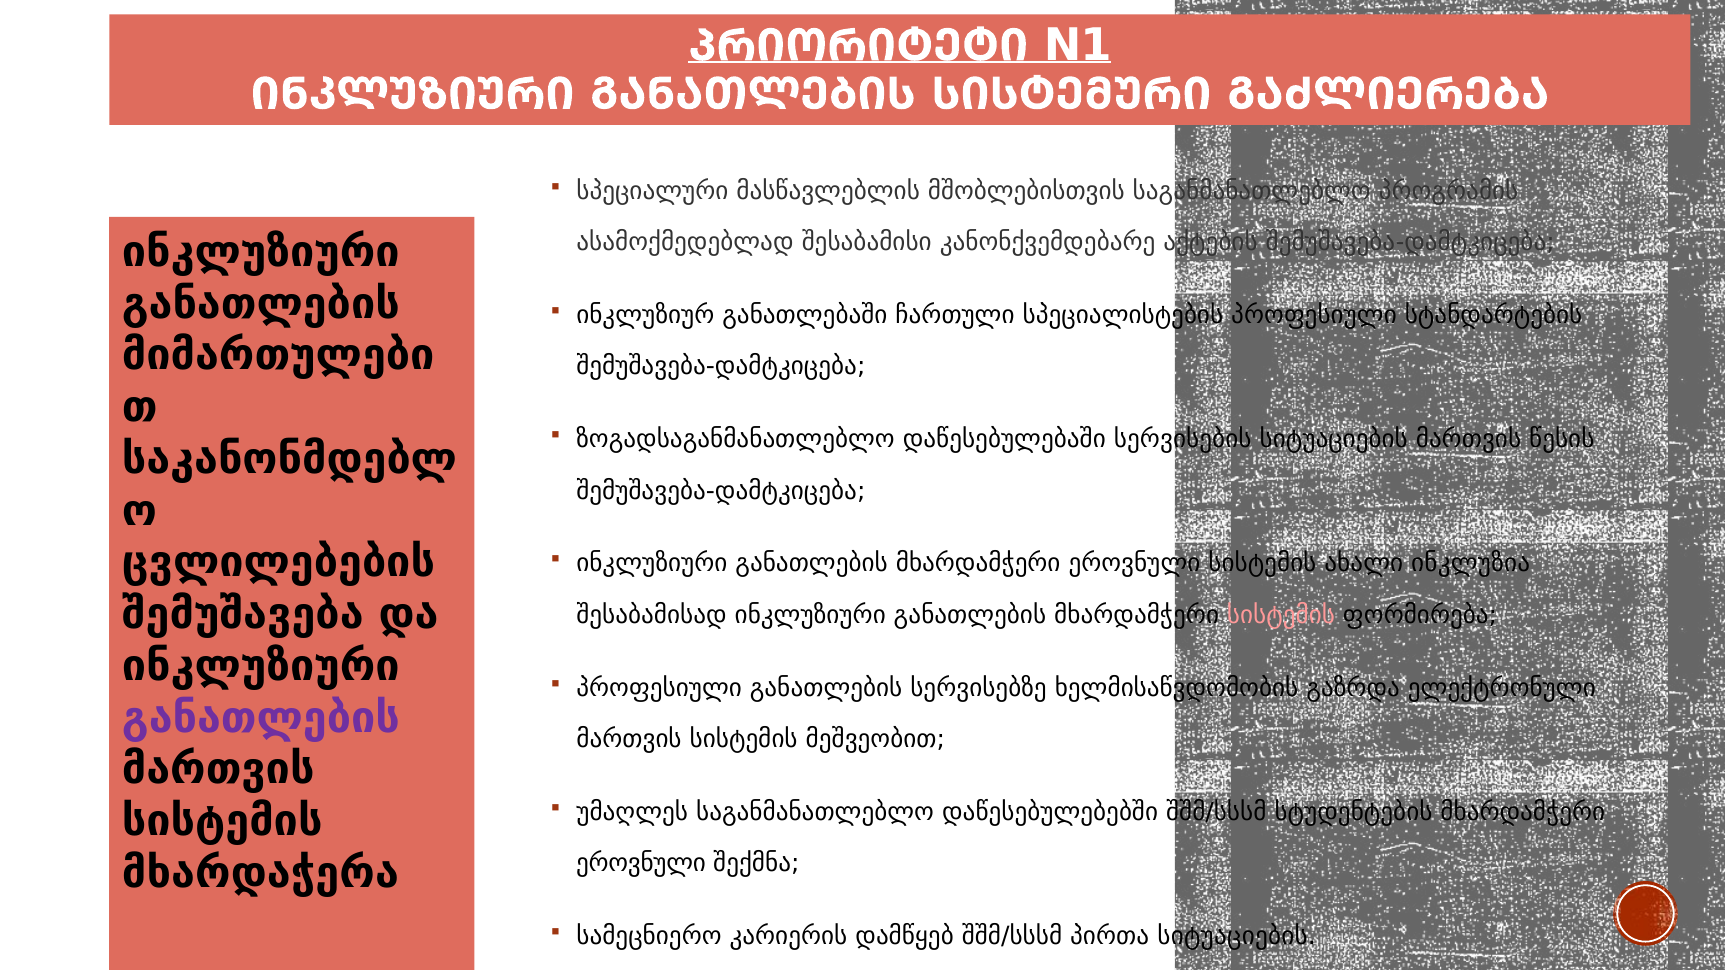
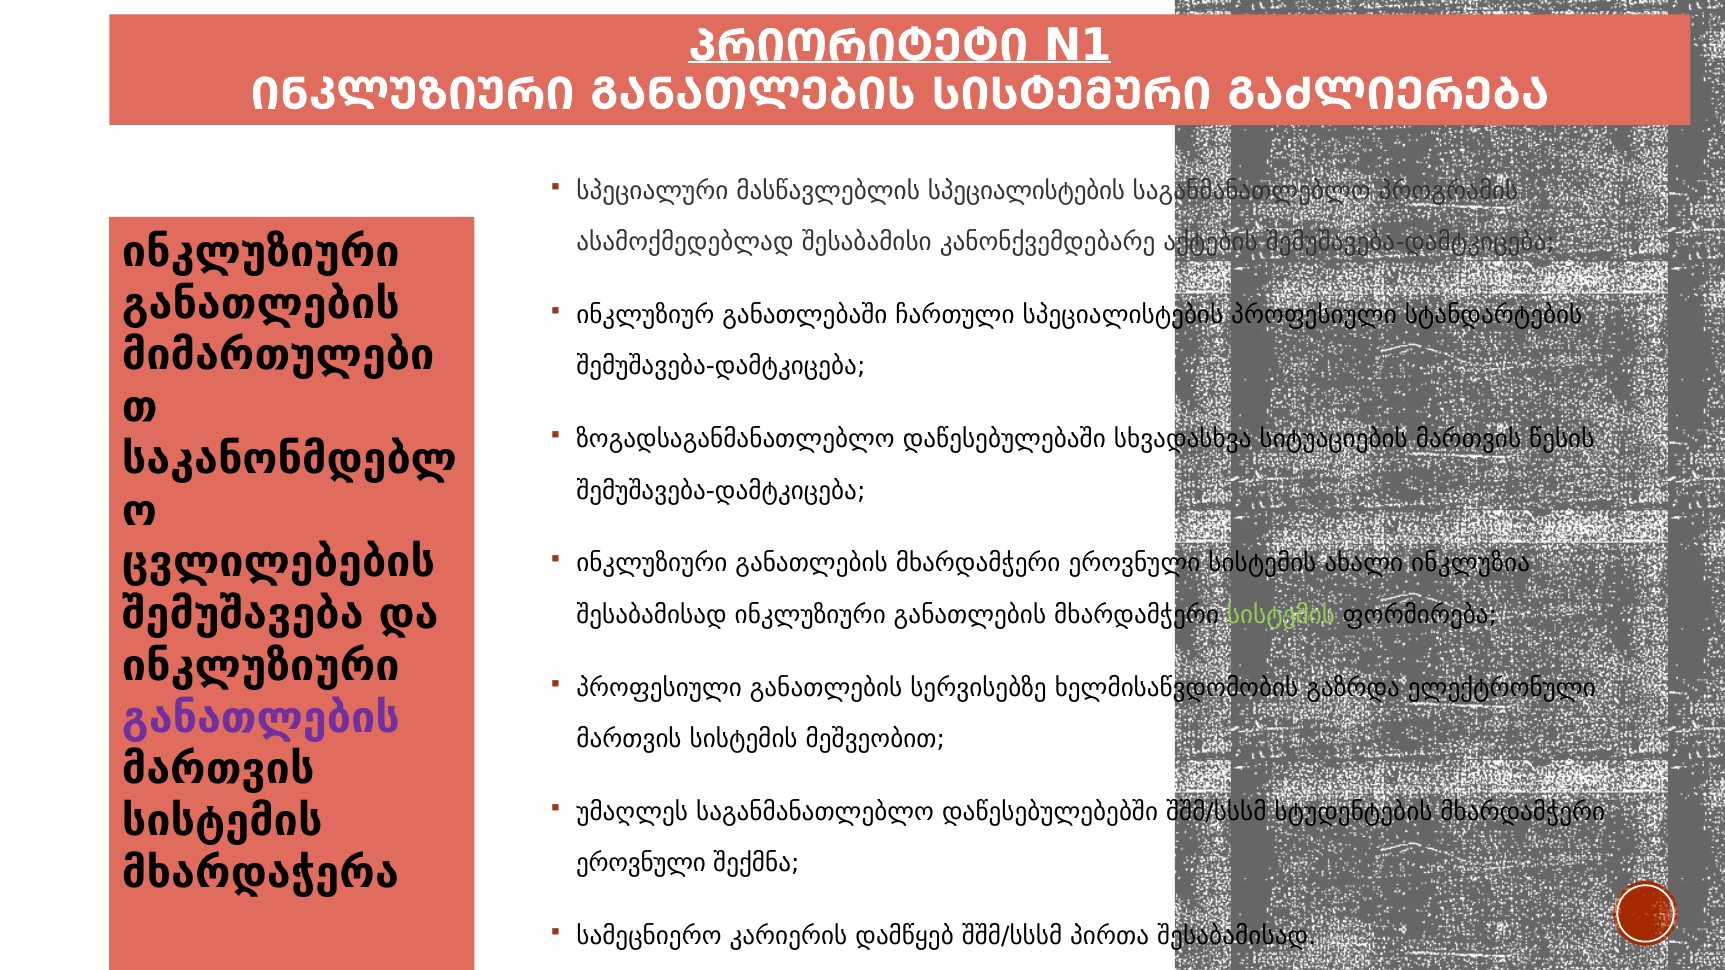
მასწავლებლის მშობლებისთვის: მშობლებისთვის -> სპეციალისტების (1026, 191)
სერვისების: სერვისების -> სხვადასხვა (1183, 440)
სისტემის colour: pink -> light green (1281, 615)
პირთა სიტუაციების: სიტუაციების -> შესაბამისად (1237, 936)
